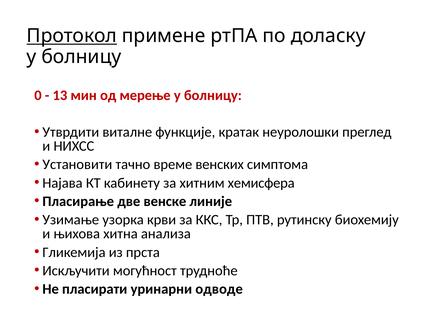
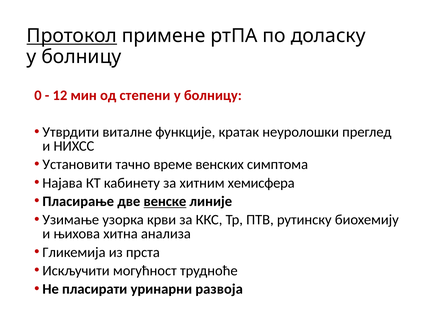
13: 13 -> 12 (60, 95)
мерење: мерење -> степени (145, 95)
венске underline: none -> present (165, 202)
одводе: одводе -> развоја (219, 289)
